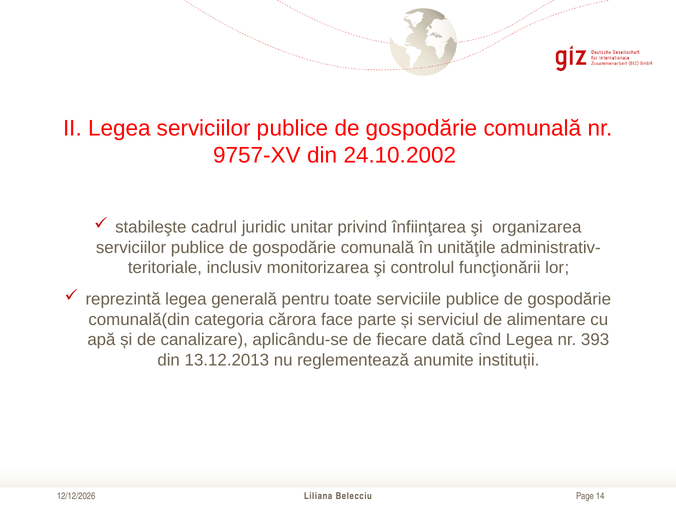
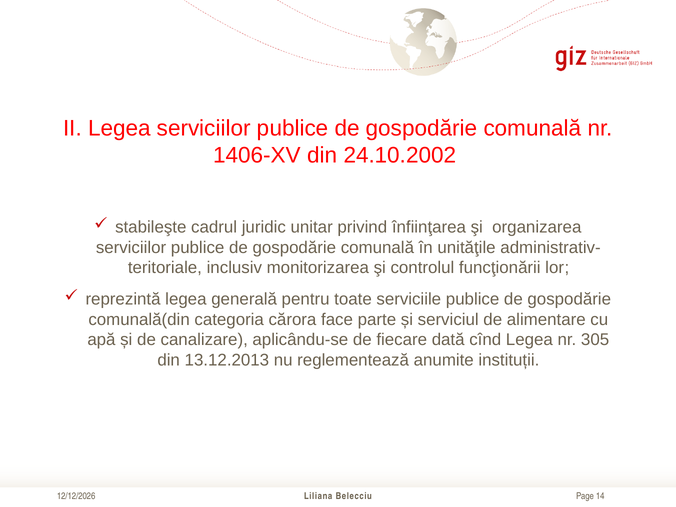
9757-XV: 9757-XV -> 1406-XV (257, 155)
393: 393 -> 305 (595, 340)
